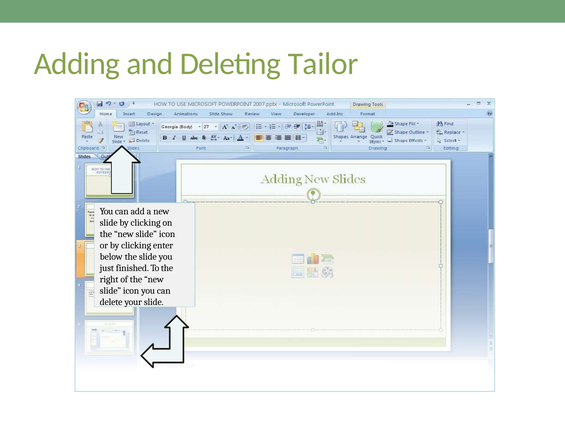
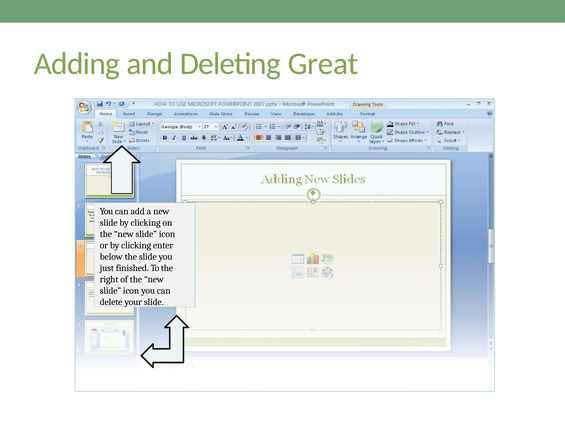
Tailor: Tailor -> Great (323, 64)
